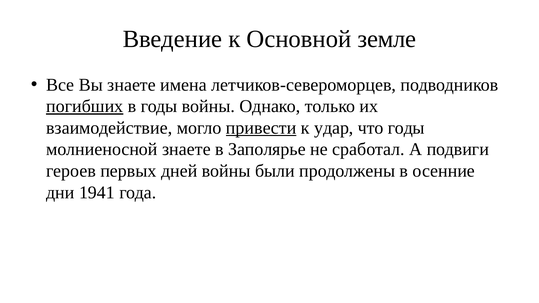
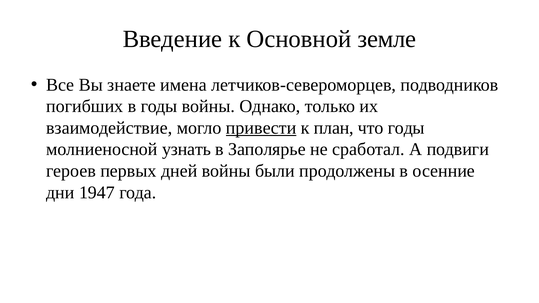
погибших underline: present -> none (85, 106)
удар: удар -> план (334, 128)
молниеносной знаете: знаете -> узнать (187, 149)
1941: 1941 -> 1947 (97, 193)
